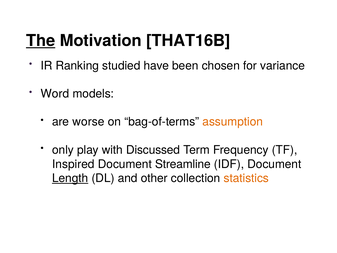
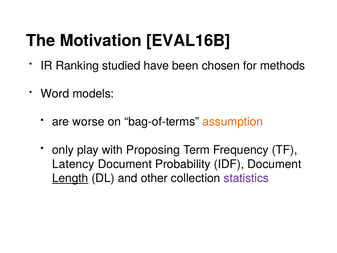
The underline: present -> none (41, 41)
THAT16B: THAT16B -> EVAL16B (188, 41)
variance: variance -> methods (283, 66)
Discussed: Discussed -> Proposing (153, 150)
Inspired: Inspired -> Latency (73, 164)
Streamline: Streamline -> Probability (183, 164)
statistics colour: orange -> purple (246, 178)
